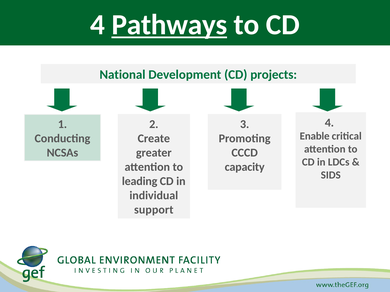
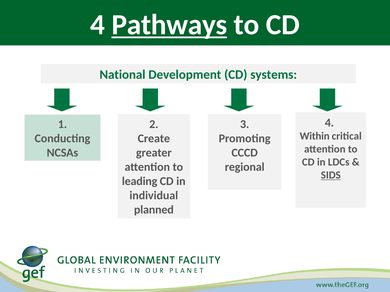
projects: projects -> systems (274, 75)
Enable: Enable -> Within (315, 136)
capacity: capacity -> regional (245, 167)
SIDS underline: none -> present (331, 175)
support: support -> planned (154, 210)
